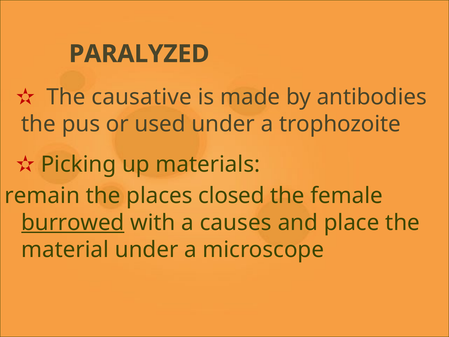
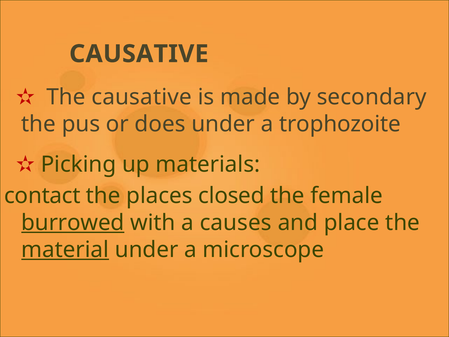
PARALYZED: PARALYZED -> CAUSATIVE (139, 54)
antibodies: antibodies -> secondary (372, 97)
used: used -> does (160, 124)
remain: remain -> contact (42, 196)
material underline: none -> present (65, 249)
